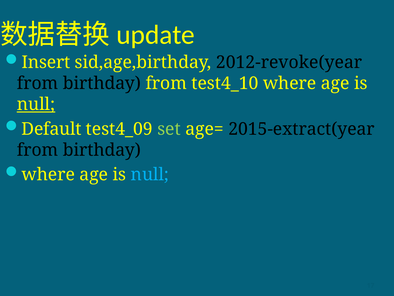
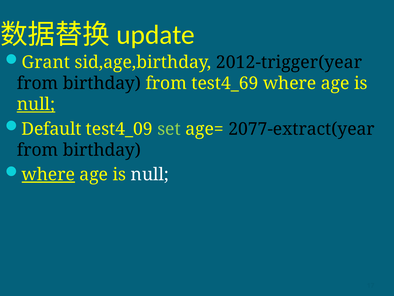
Insert: Insert -> Grant (46, 62)
2012-revoke(year: 2012-revoke(year -> 2012-trigger(year (289, 62)
test4_10: test4_10 -> test4_69 (225, 83)
2015-extract(year: 2015-extract(year -> 2077-extract(year (302, 129)
where underline: none -> present (48, 174)
null colour: light blue -> white (150, 174)
